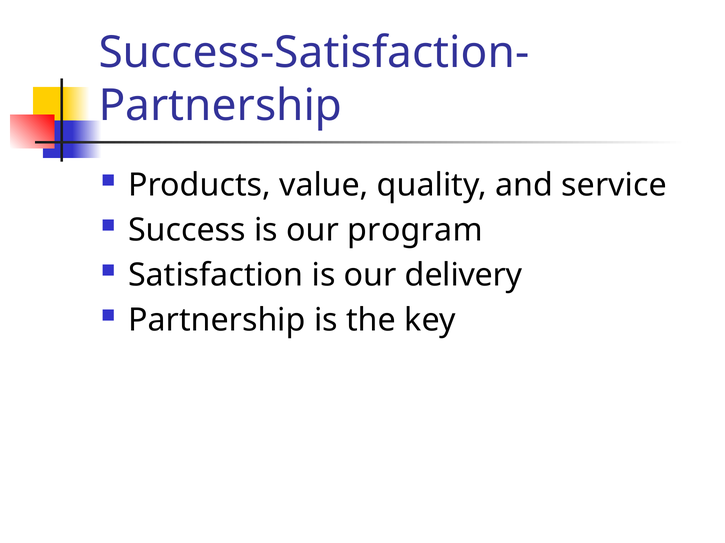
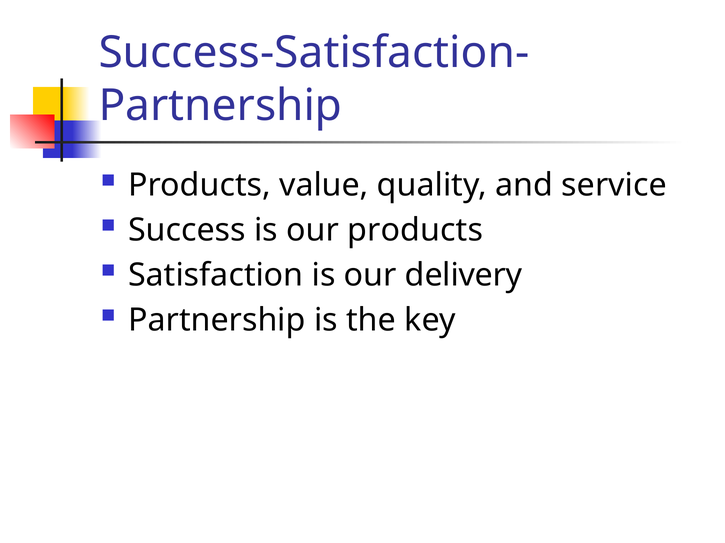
our program: program -> products (415, 230)
